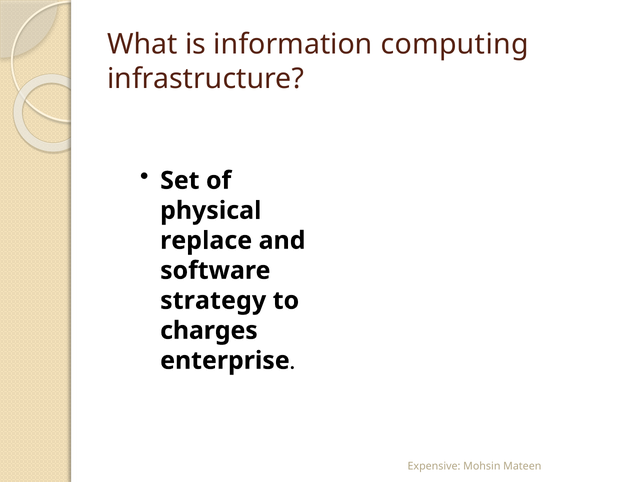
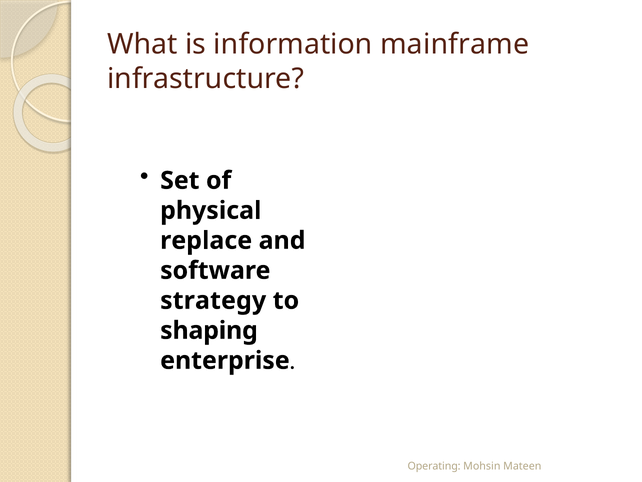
computing: computing -> mainframe (455, 44)
charges: charges -> shaping (209, 330)
Expensive: Expensive -> Operating (434, 466)
